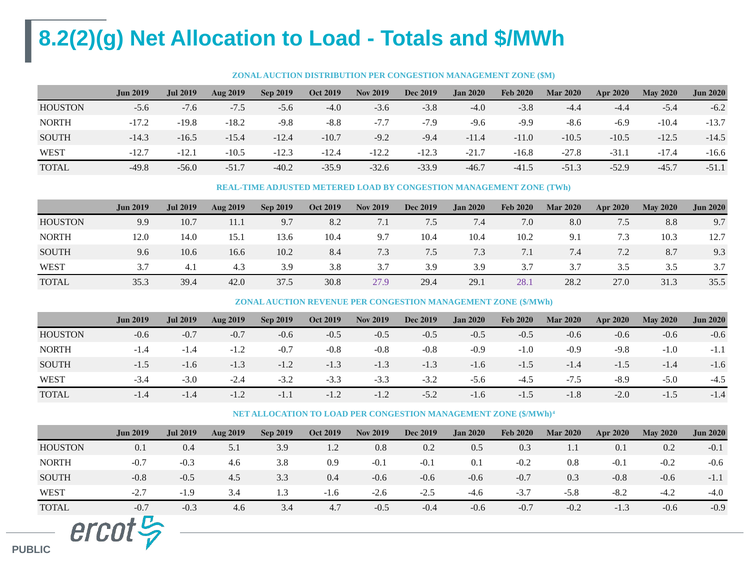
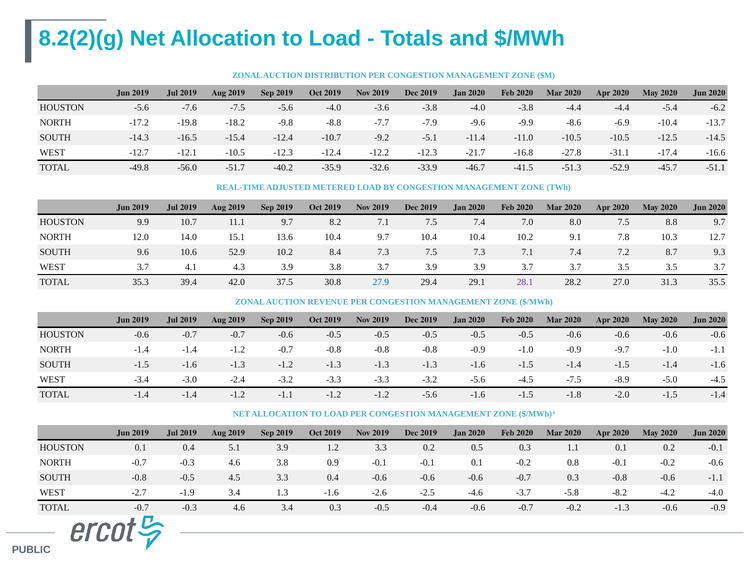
-9.4: -9.4 -> -5.1 (430, 138)
9.1 7.3: 7.3 -> 7.8 (624, 237)
16.6: 16.6 -> 52.9 (237, 252)
27.9 colour: purple -> blue (381, 282)
-0.9 -9.8: -9.8 -> -9.7 (622, 349)
-1.2 -5.2: -5.2 -> -5.6 (430, 394)
1.2 0.8: 0.8 -> 3.3 (381, 447)
3.4 4.7: 4.7 -> 0.3 (335, 507)
